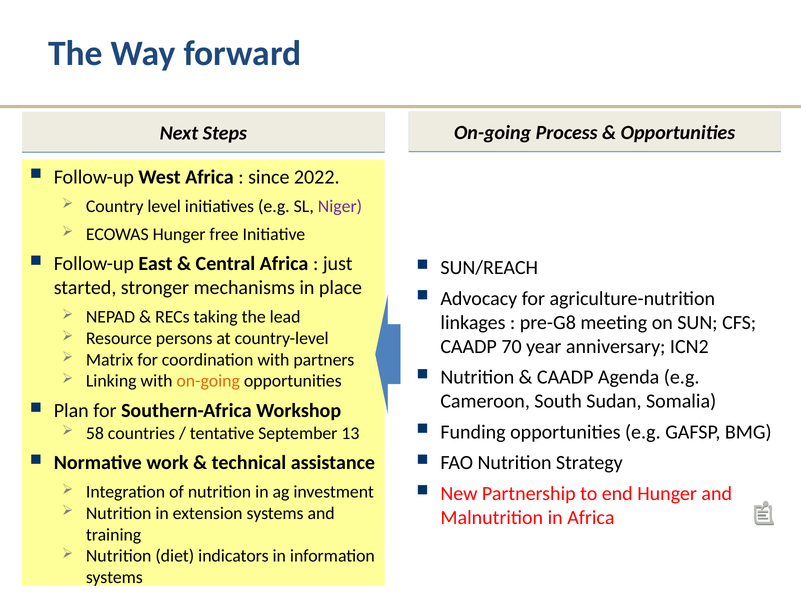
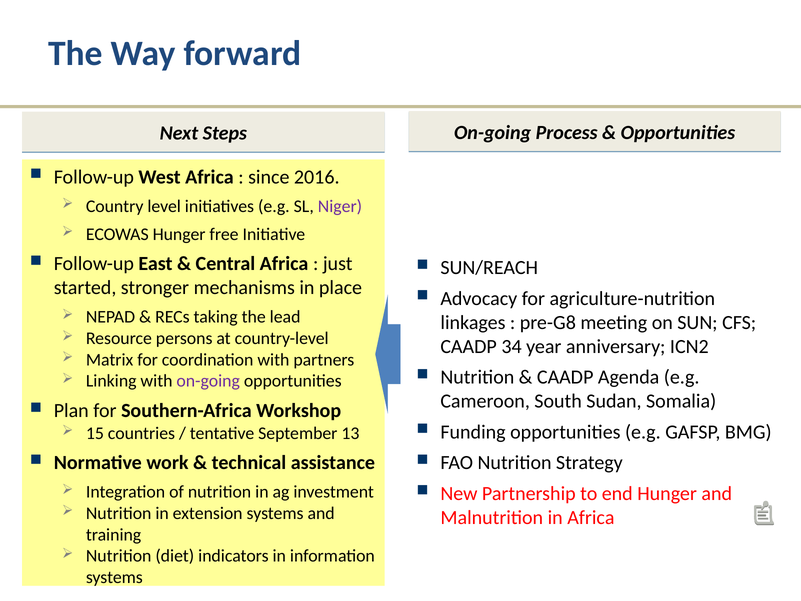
2022: 2022 -> 2016 (317, 177)
70: 70 -> 34 (512, 346)
on-going colour: orange -> purple (208, 381)
58: 58 -> 15 (95, 433)
